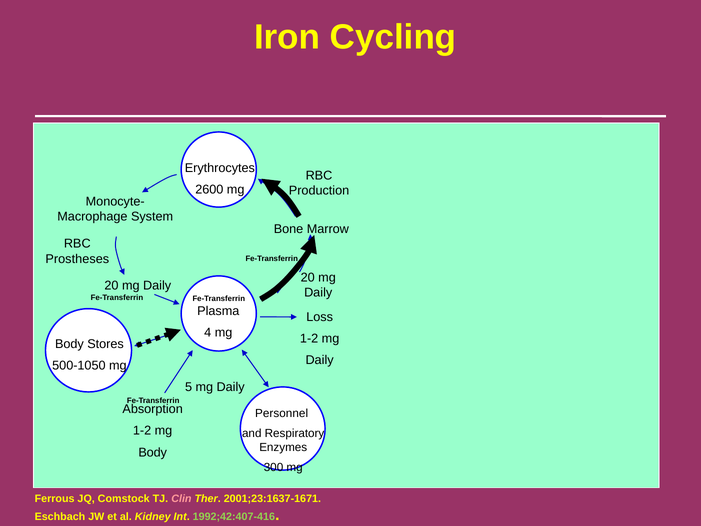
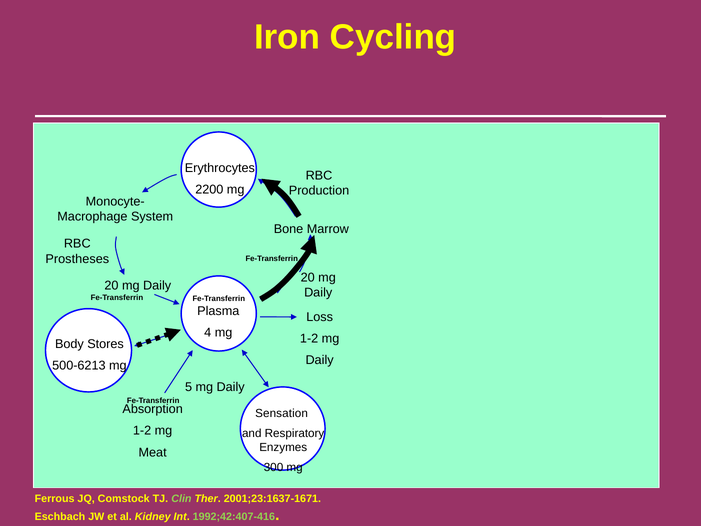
2600: 2600 -> 2200 (209, 190)
500-1050: 500-1050 -> 500-6213 (79, 365)
Personnel: Personnel -> Sensation (282, 413)
Body: Body -> Meat (153, 452)
Clin colour: pink -> light green (181, 499)
